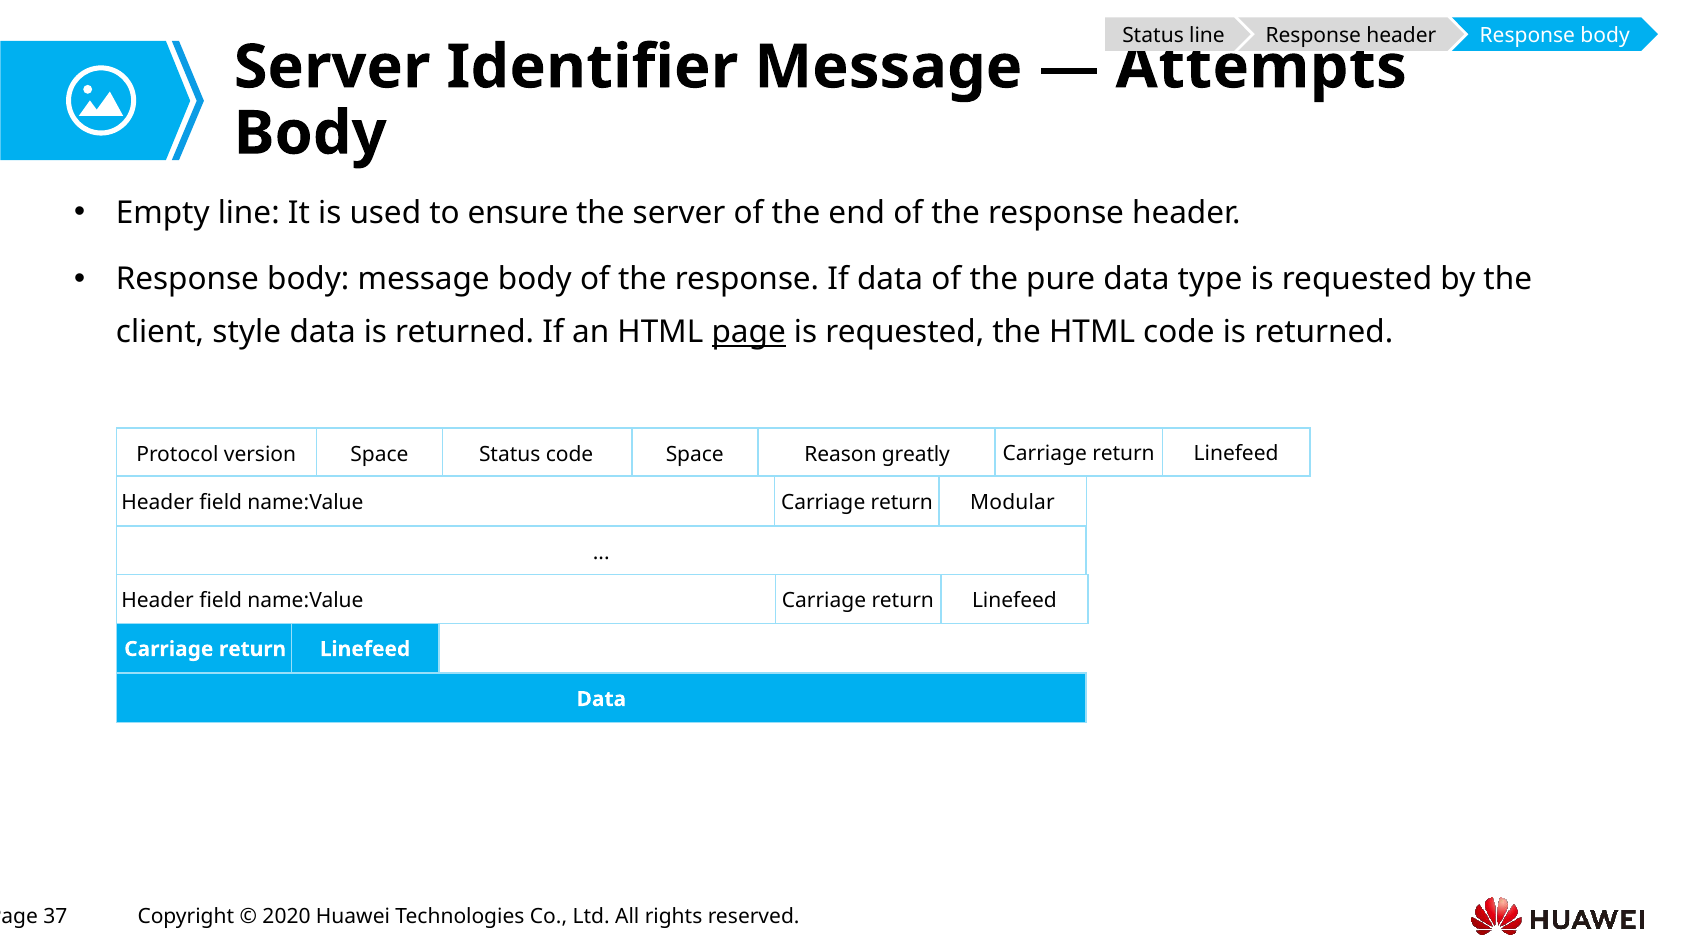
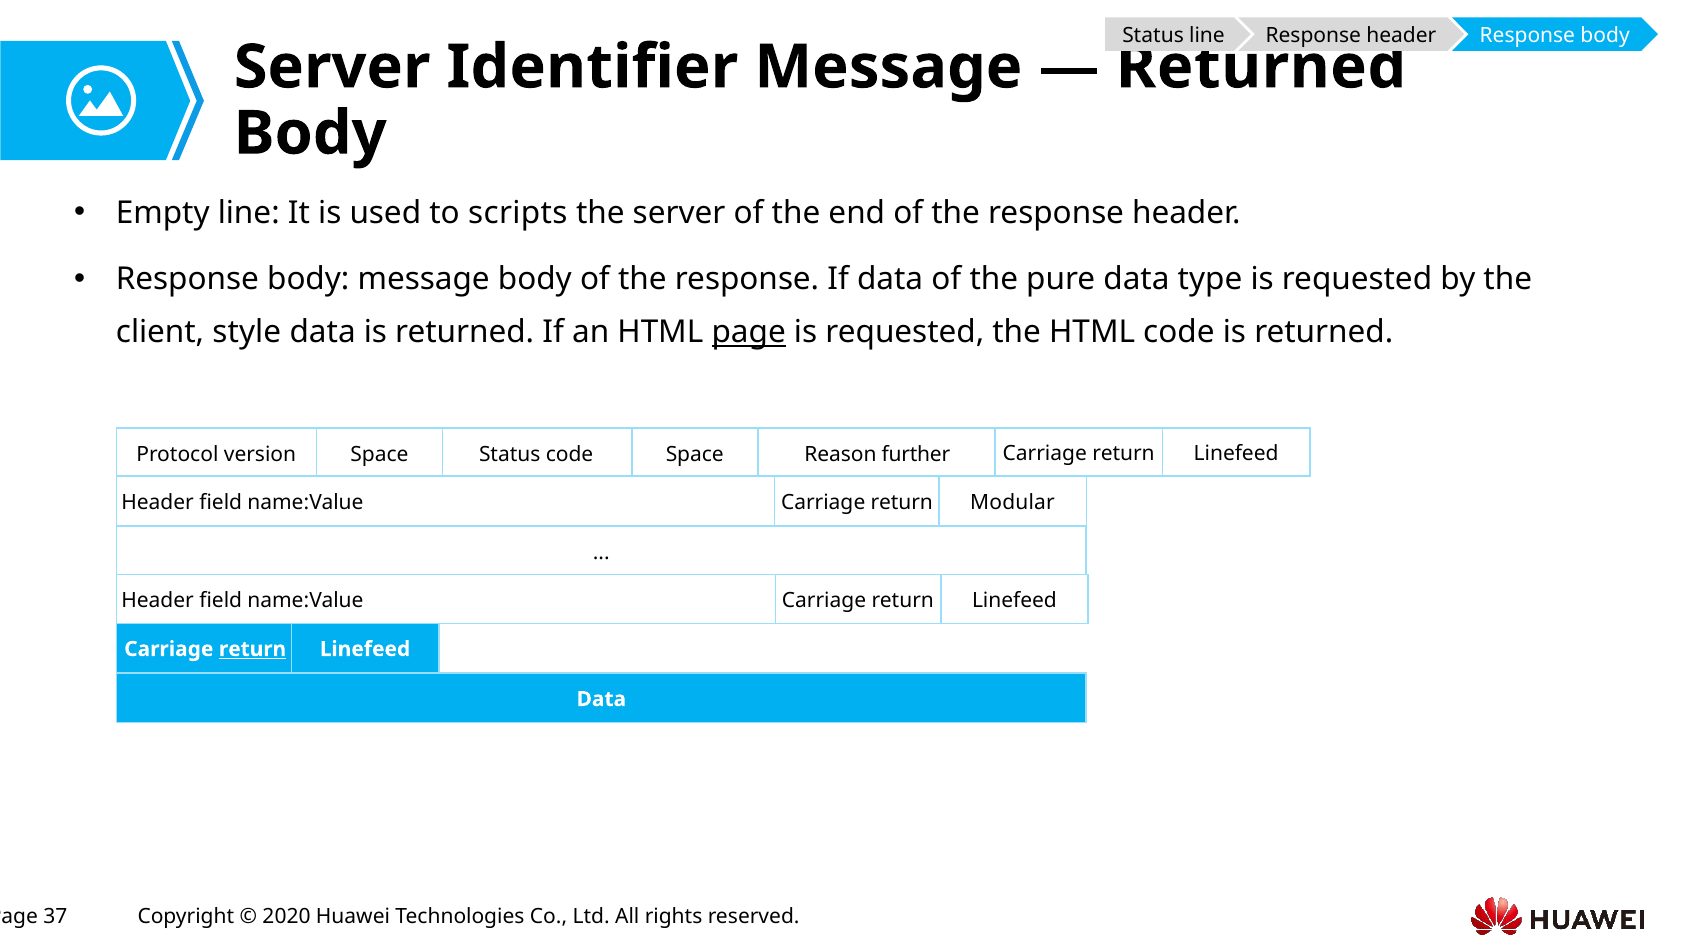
Attempts: Attempts -> Returned (1261, 67)
ensure: ensure -> scripts (518, 213)
greatly: greatly -> further (916, 454)
return underline: none -> present (253, 649)
